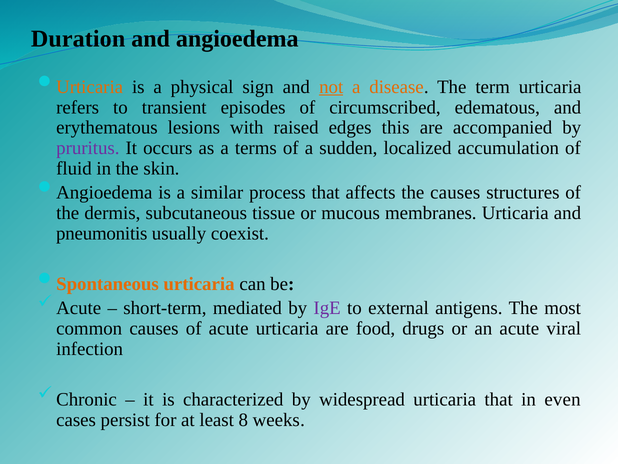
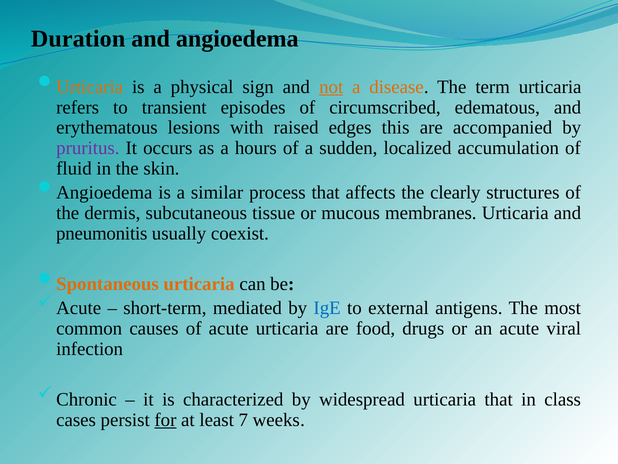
terms: terms -> hours (256, 148)
the causes: causes -> clearly (455, 192)
IgE colour: purple -> blue (327, 308)
even: even -> class (563, 399)
for underline: none -> present (165, 419)
8: 8 -> 7 (243, 419)
